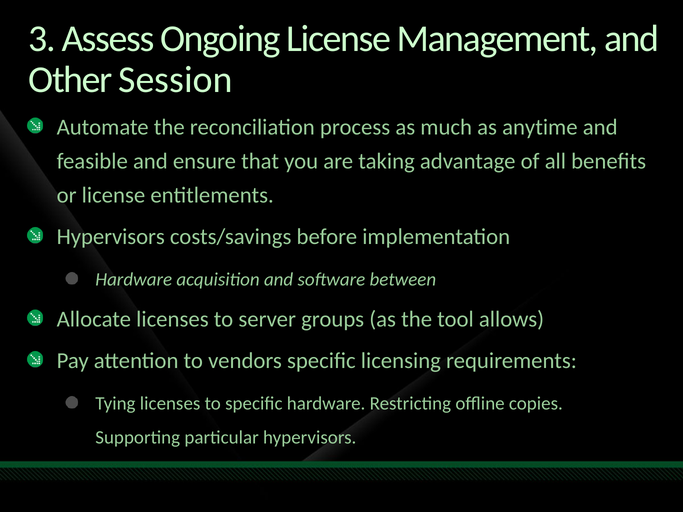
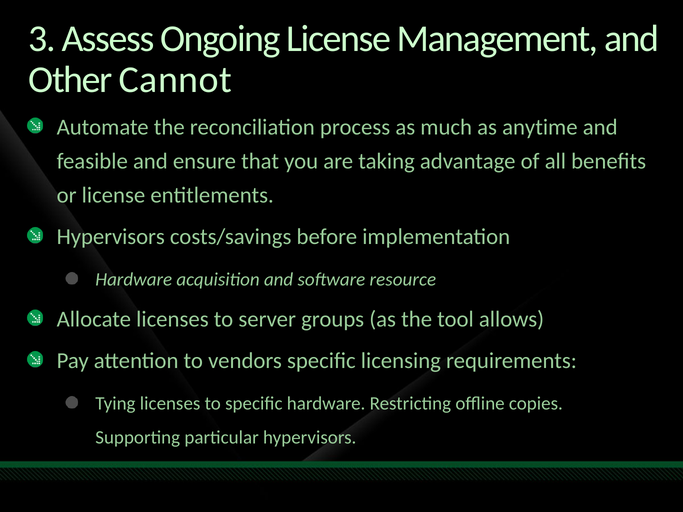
Session: Session -> Cannot (175, 80)
between: between -> resource (403, 280)
